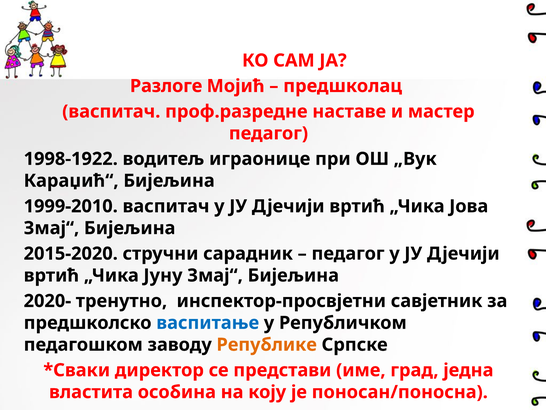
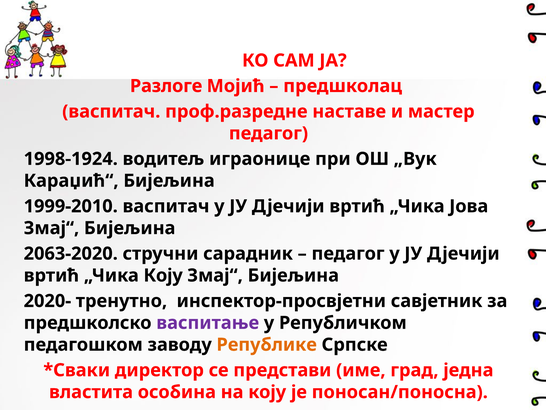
1998-1922: 1998-1922 -> 1998-1924 (71, 159)
2015-2020: 2015-2020 -> 2063-2020 (71, 253)
„Чика Јуну: Јуну -> Коју (163, 275)
васпитање colour: blue -> purple (208, 322)
